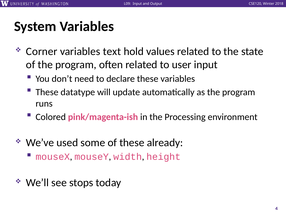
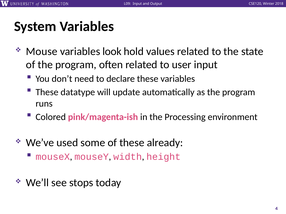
Corner: Corner -> Mouse (42, 51)
text: text -> look (112, 51)
